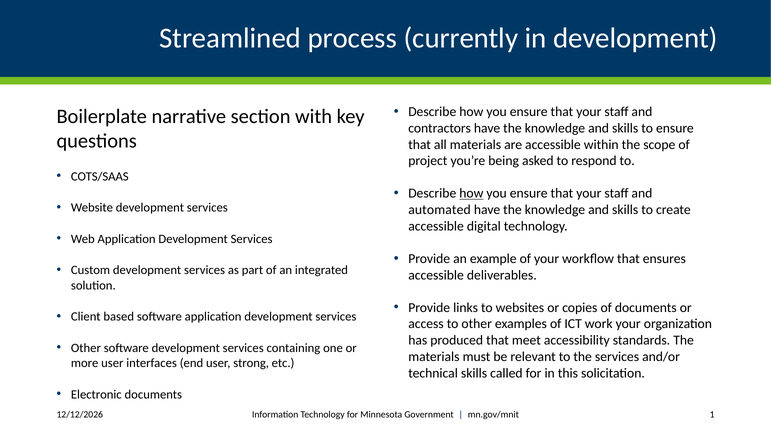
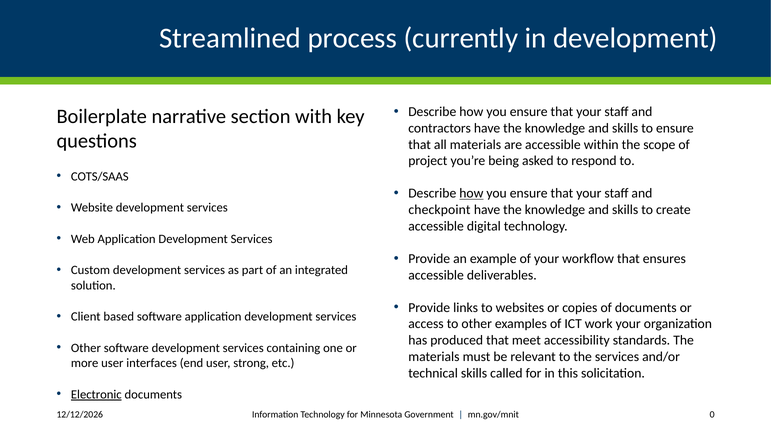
automated: automated -> checkpoint (440, 210)
Electronic underline: none -> present (96, 394)
1: 1 -> 0 (712, 414)
